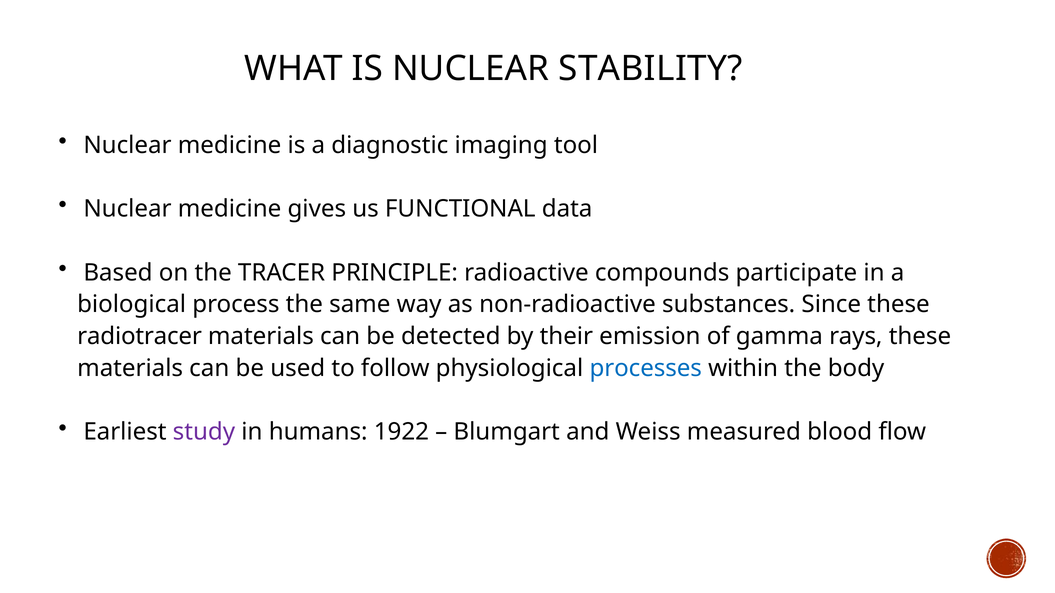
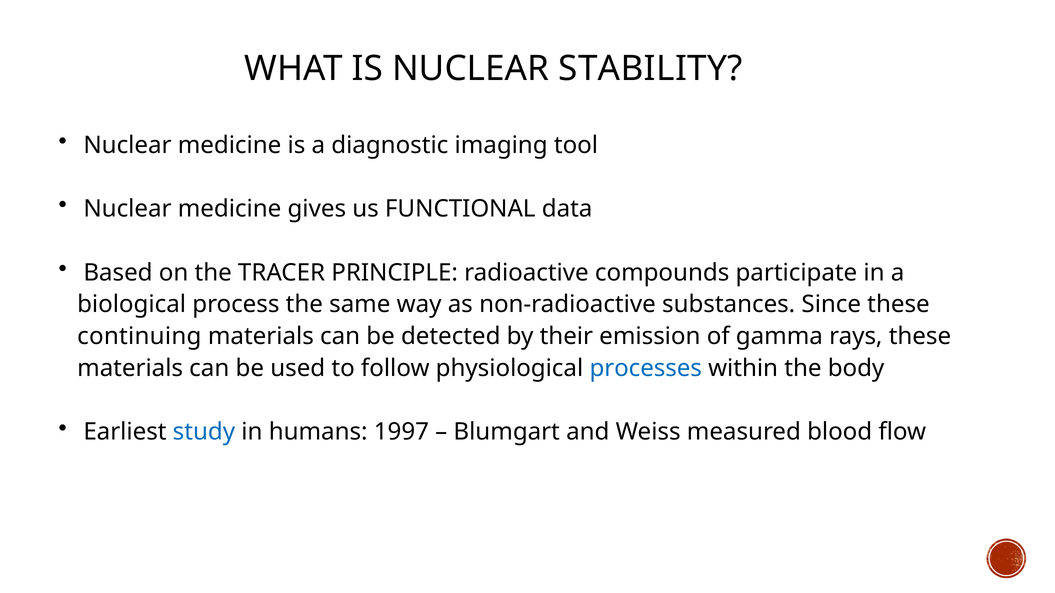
radiotracer: radiotracer -> continuing (139, 337)
study colour: purple -> blue (204, 432)
1922: 1922 -> 1997 (401, 432)
